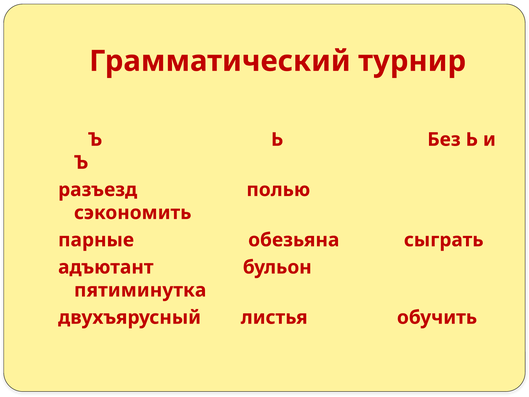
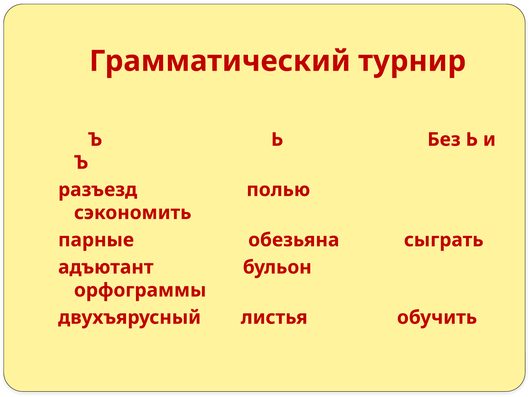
пятиминутка: пятиминутка -> орфограммы (140, 290)
